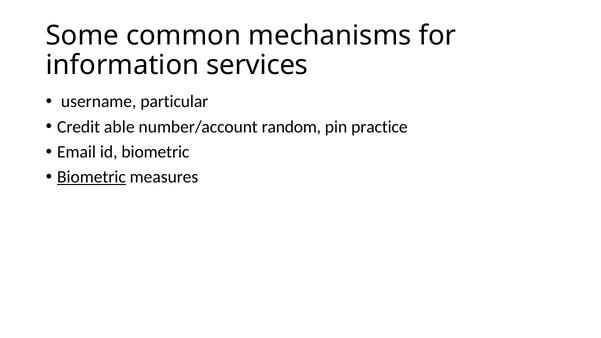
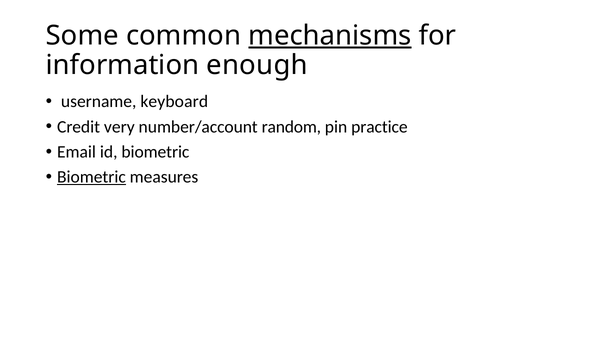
mechanisms underline: none -> present (330, 36)
services: services -> enough (257, 65)
particular: particular -> keyboard (174, 102)
able: able -> very (119, 127)
